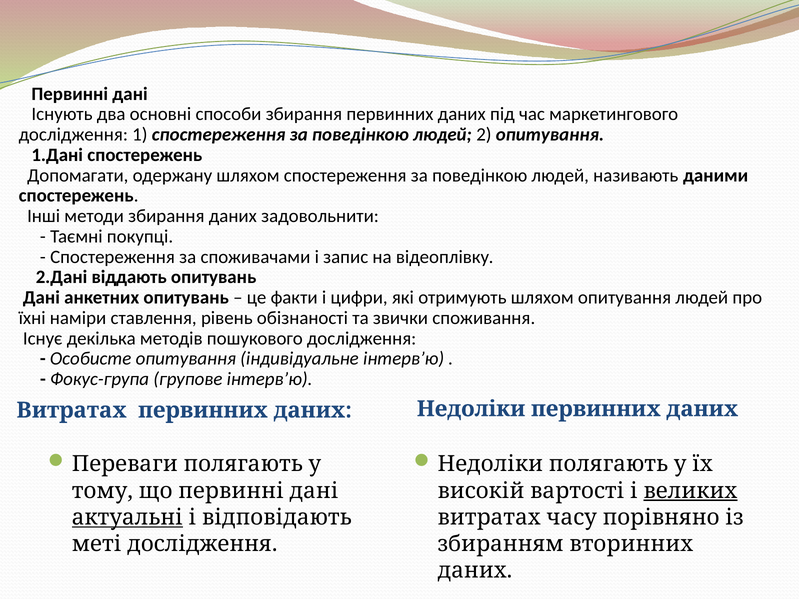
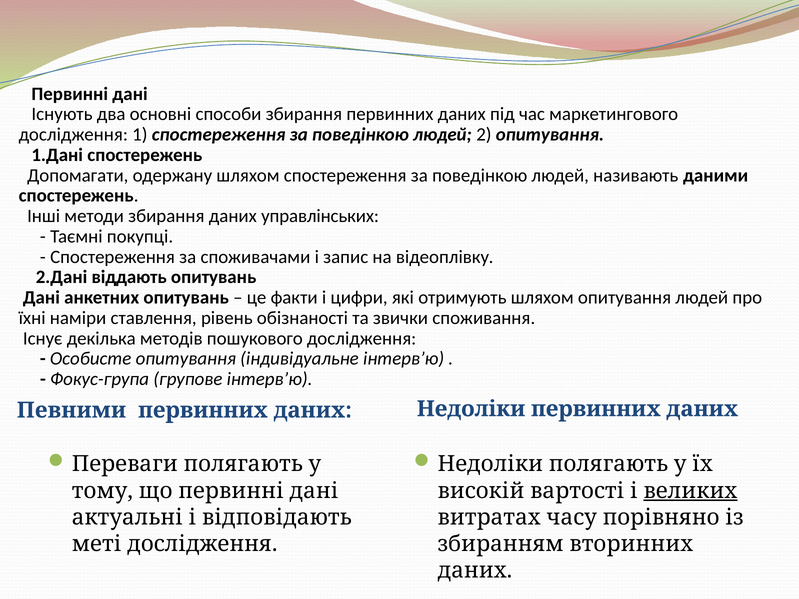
задовольнити: задовольнити -> управлінських (320, 216)
Витратах: Витратах -> Певними (71, 410)
актуальні underline: present -> none (127, 518)
